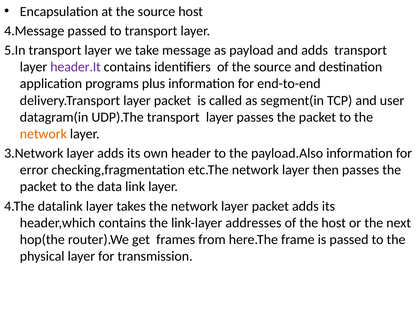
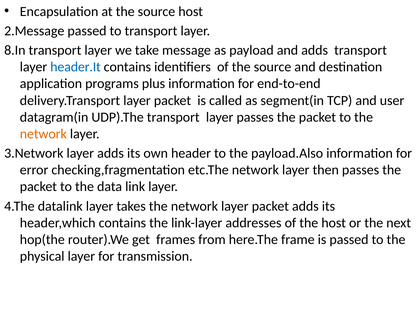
4.Message: 4.Message -> 2.Message (34, 31)
5.In: 5.In -> 8.In (15, 50)
header.It colour: purple -> blue (76, 67)
